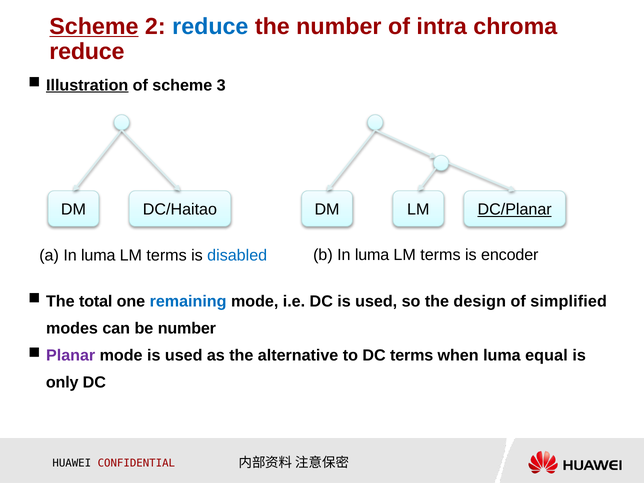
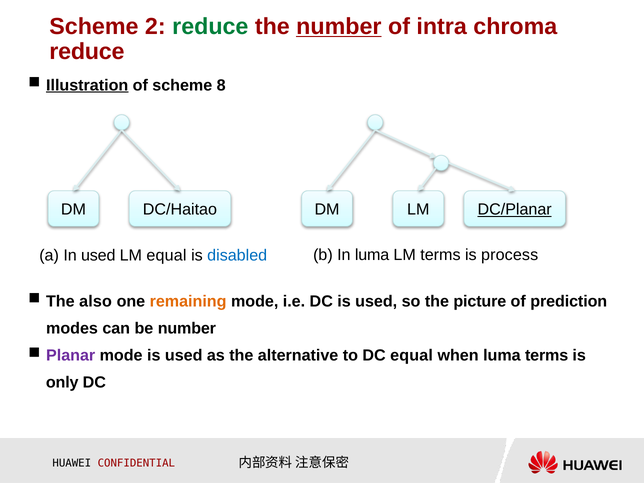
Scheme underline: present -> none (94, 27)
reduce colour: blue -> green (210, 27)
number underline: none -> present (339, 27)
3: 3 -> 8 (221, 85)
a In luma: luma -> used (98, 255)
terms: terms -> equal (167, 255)
encoder: encoder -> process (510, 255)
total: total -> also (96, 301)
remaining colour: blue -> orange (188, 301)
design: design -> picture (480, 301)
simplified: simplified -> prediction (569, 301)
DC terms: terms -> equal (412, 355)
luma equal: equal -> terms (547, 355)
